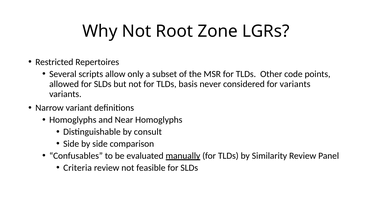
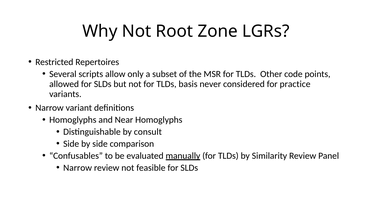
for variants: variants -> practice (295, 84)
Criteria: Criteria -> Narrow (78, 168)
